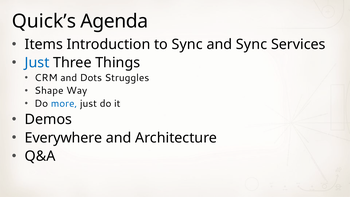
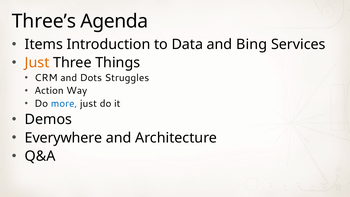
Quick’s: Quick’s -> Three’s (44, 21)
to Sync: Sync -> Data (187, 44)
and Sync: Sync -> Bing (252, 44)
Just colour: blue -> orange (37, 63)
Shape: Shape -> Action (49, 91)
